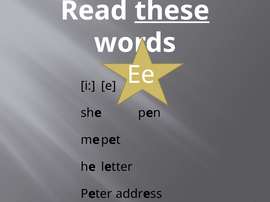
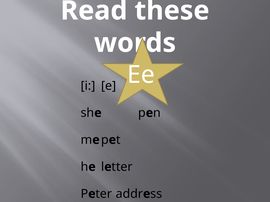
these underline: present -> none (172, 11)
